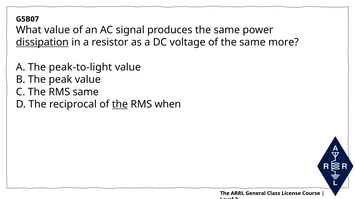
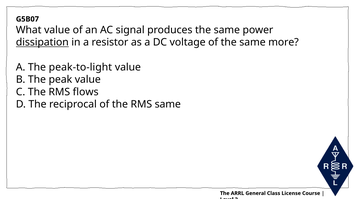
RMS same: same -> flows (86, 92)
the underline: present -> none (120, 105)
RMS when: when -> same (168, 105)
